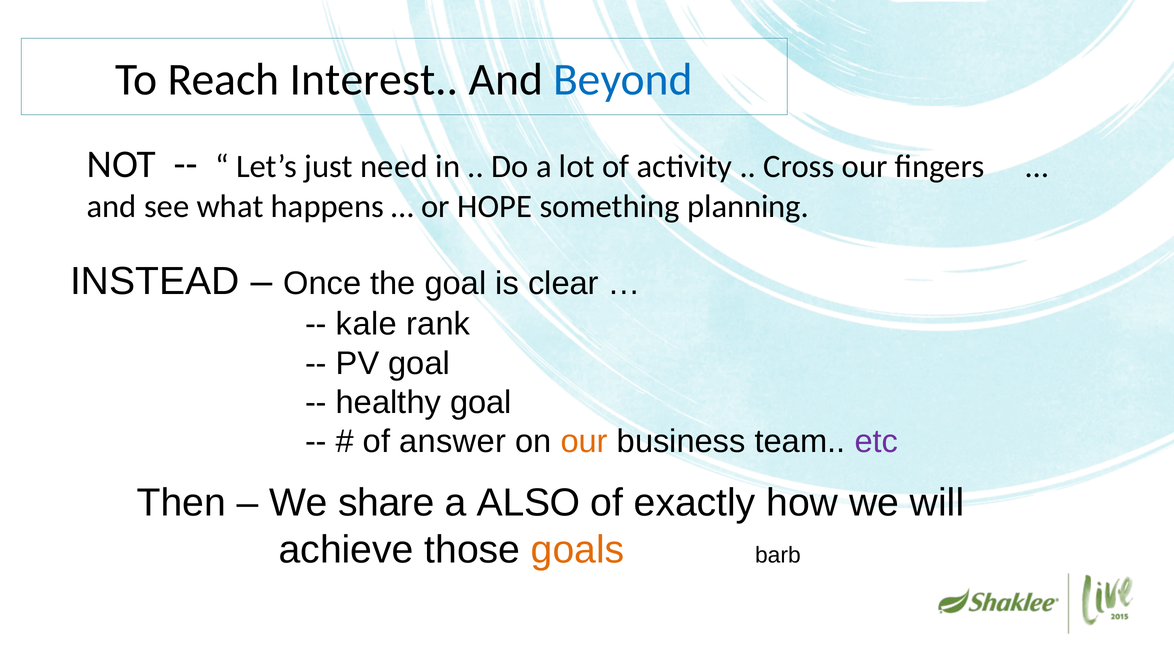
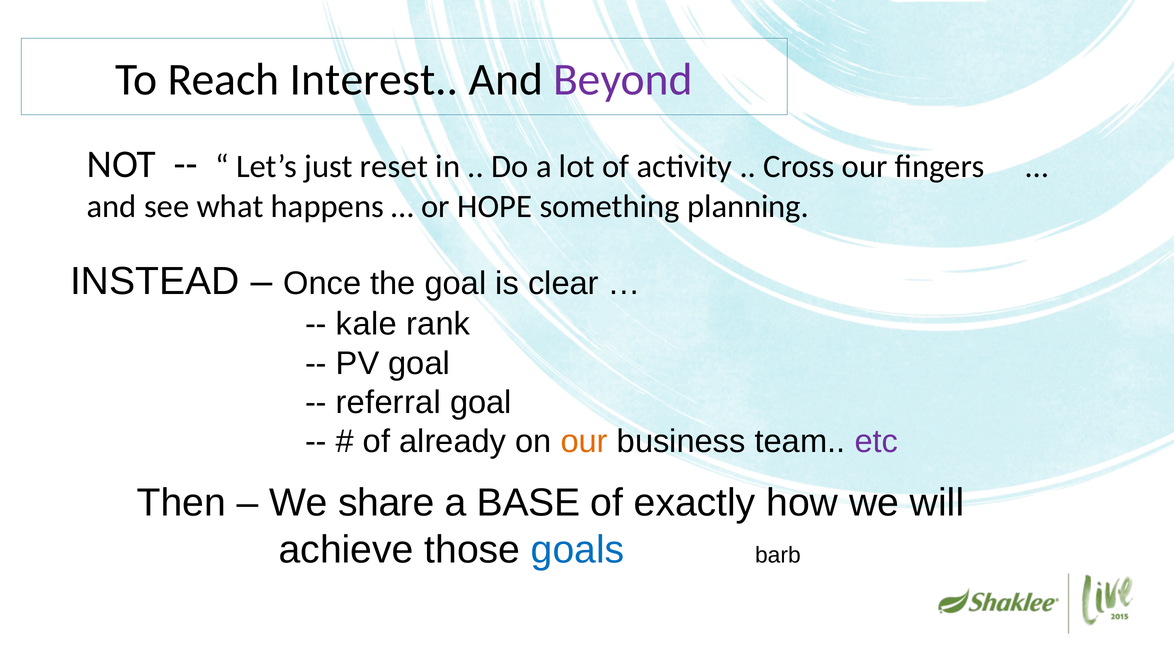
Beyond colour: blue -> purple (623, 79)
need: need -> reset (394, 166)
healthy: healthy -> referral (388, 402)
answer: answer -> already (453, 441)
ALSO: ALSO -> BASE (529, 502)
goals colour: orange -> blue (578, 549)
